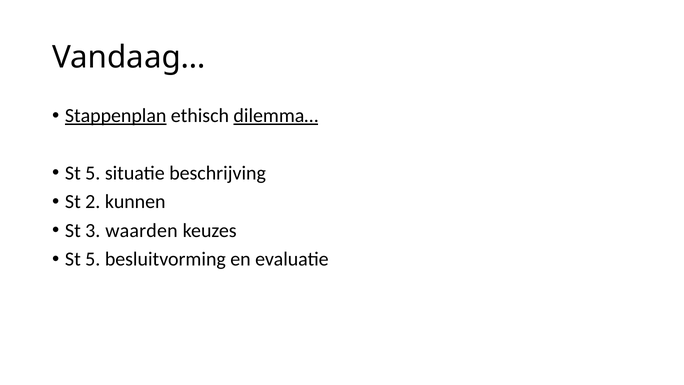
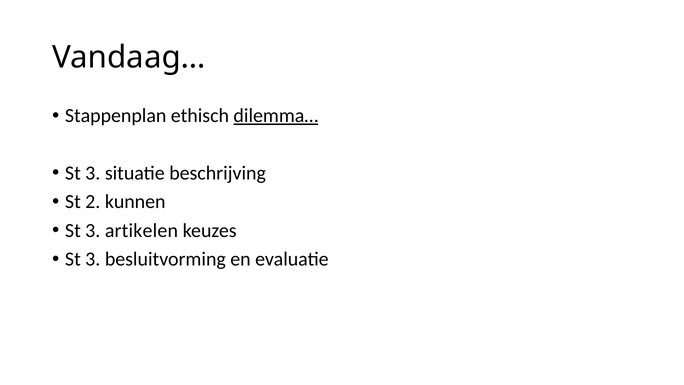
Stappenplan underline: present -> none (116, 116)
5: 5 -> 3 (93, 173)
waarden: waarden -> artikelen (141, 230)
5: 5 -> 3 (93, 259)
